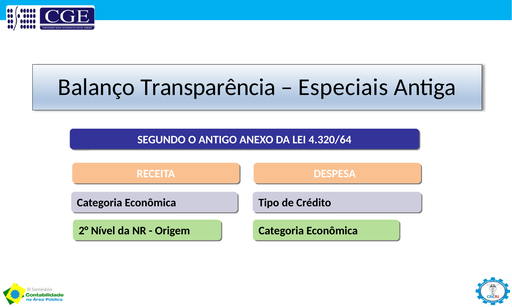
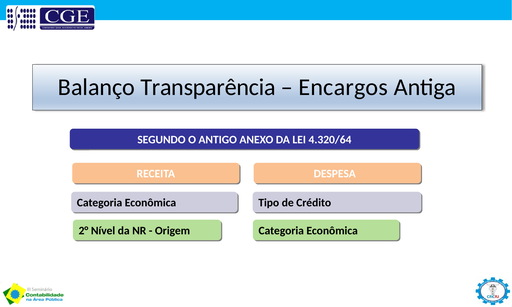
Especiais: Especiais -> Encargos (343, 87)
